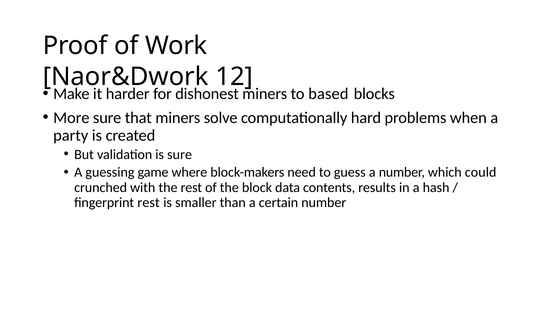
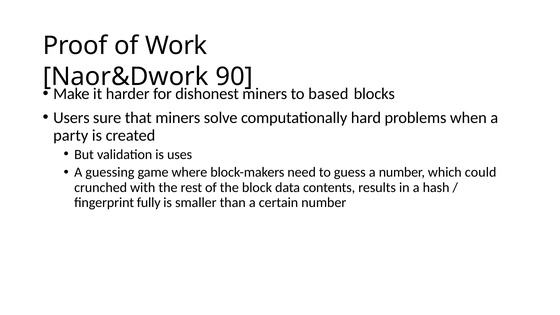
12: 12 -> 90 (234, 77)
More: More -> Users (71, 118)
is sure: sure -> uses (180, 154)
fingerprint rest: rest -> fully (149, 203)
